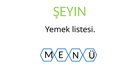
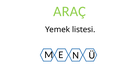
ŞEYIN: ŞEYIN -> ARAÇ (70, 11)
